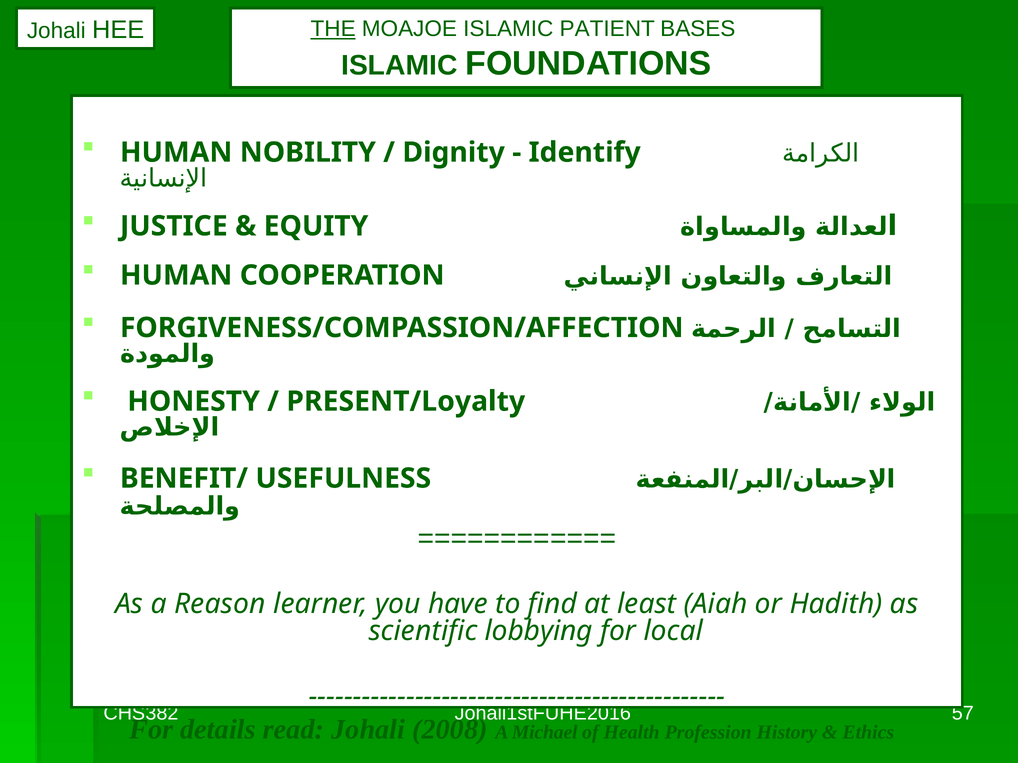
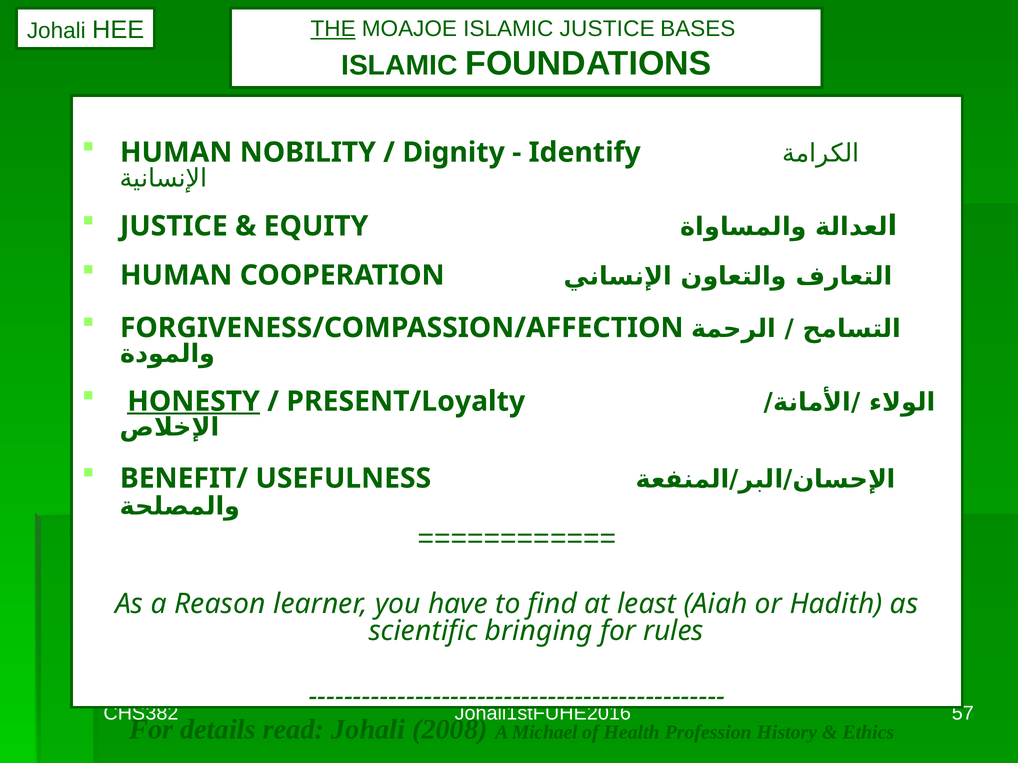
ISLAMIC PATIENT: PATIENT -> JUSTICE (607, 29)
HONESTY underline: none -> present (194, 402)
lobbying: lobbying -> bringing (539, 631)
local: local -> rules (673, 631)
